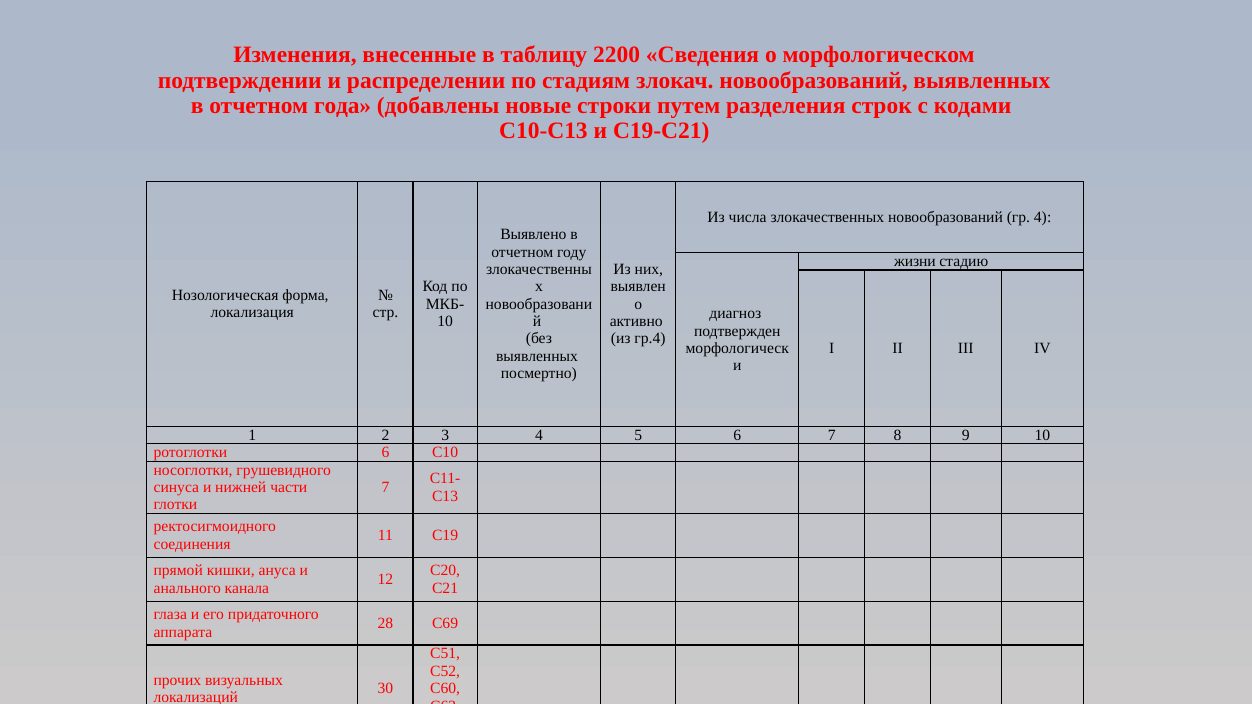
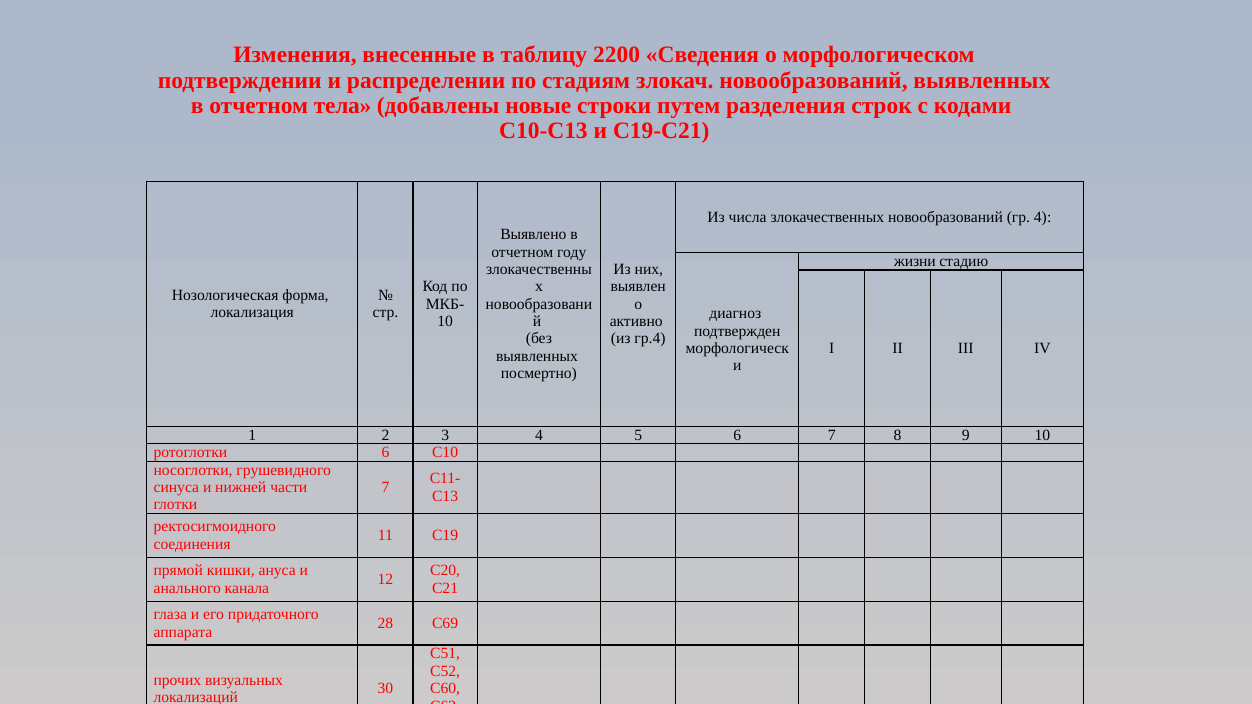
года: года -> тела (343, 106)
